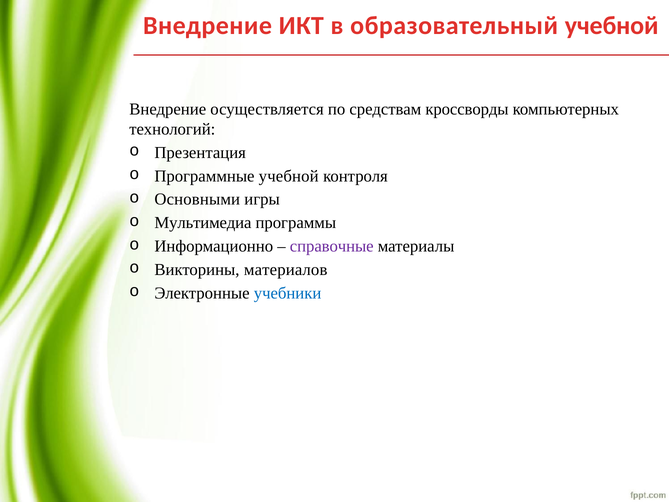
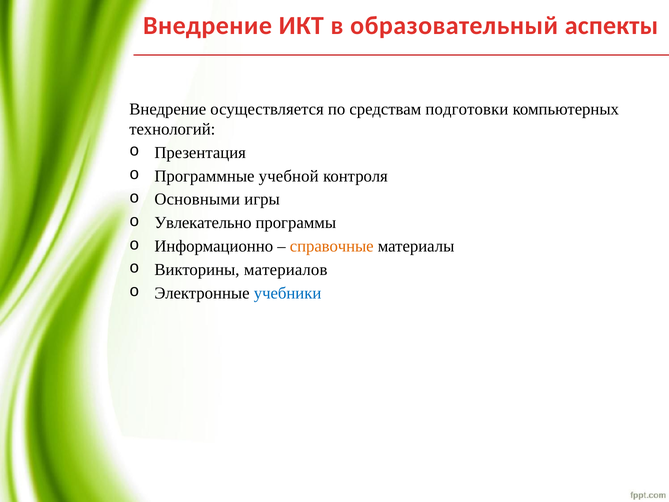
образовательный учебной: учебной -> аспекты (612, 26)
кроссворды: кроссворды -> подготовки (467, 109)
Мультимедиа: Мультимедиа -> Увлекательно (203, 223)
справочные colour: purple -> orange (332, 246)
